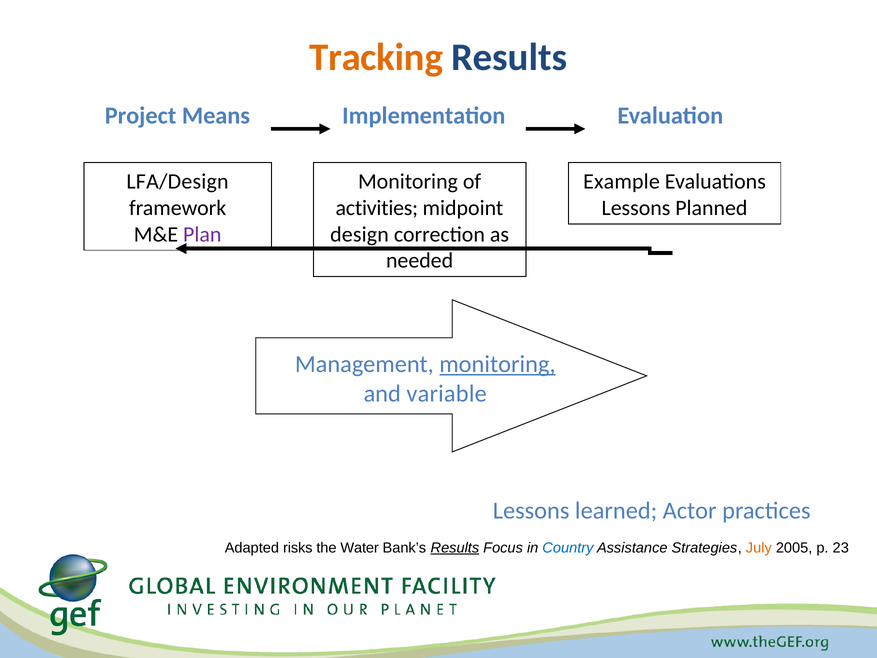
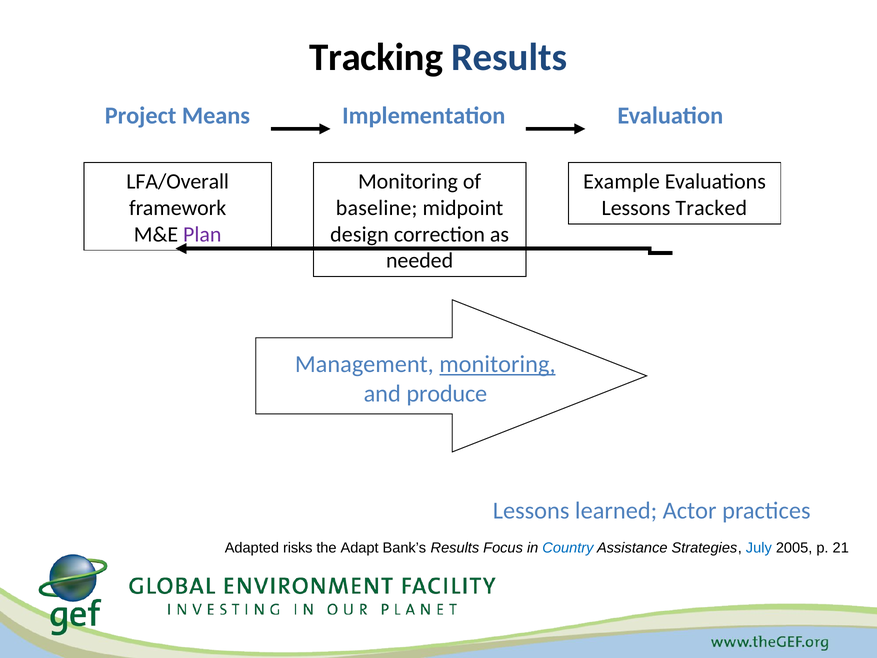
Tracking colour: orange -> black (376, 58)
LFA/Design: LFA/Design -> LFA/Overall (178, 182)
activities: activities -> baseline (377, 208)
Planned: Planned -> Tracked (711, 208)
variable: variable -> produce (447, 393)
Water: Water -> Adapt (360, 548)
Results underline: present -> none (455, 548)
July colour: orange -> blue (759, 548)
23: 23 -> 21 (841, 548)
